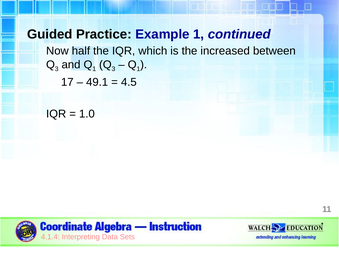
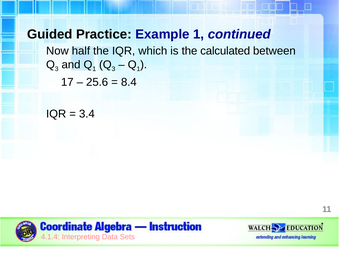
increased: increased -> calculated (225, 51)
49.1: 49.1 -> 25.6 (97, 82)
4.5: 4.5 -> 8.4 (129, 82)
1.0: 1.0 -> 3.4 (87, 114)
